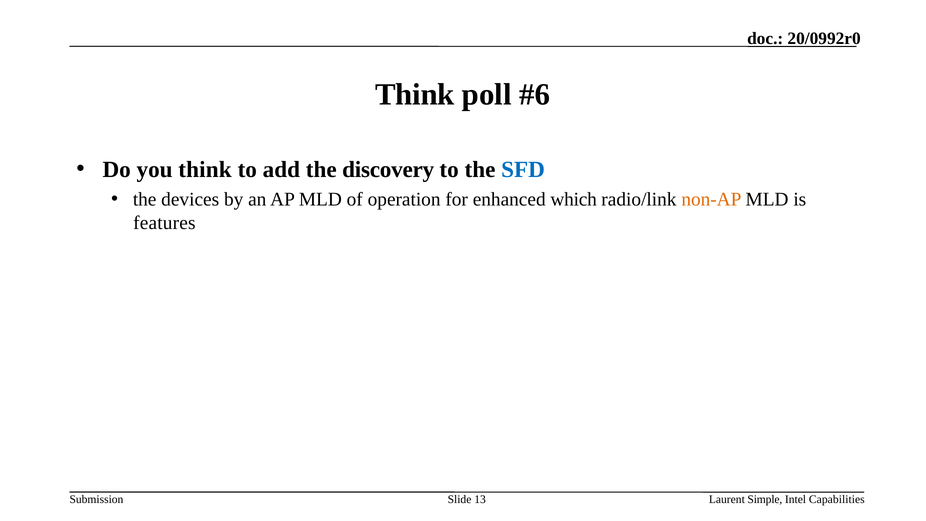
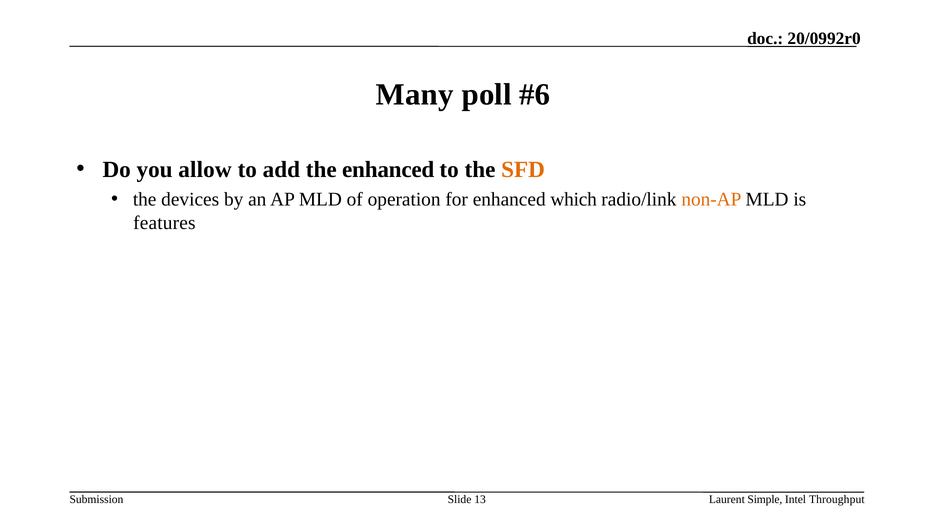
Think: Think -> Many (415, 95)
you think: think -> allow (205, 169)
the discovery: discovery -> enhanced (388, 169)
SFD colour: blue -> orange (523, 169)
Capabilities: Capabilities -> Throughput (837, 500)
